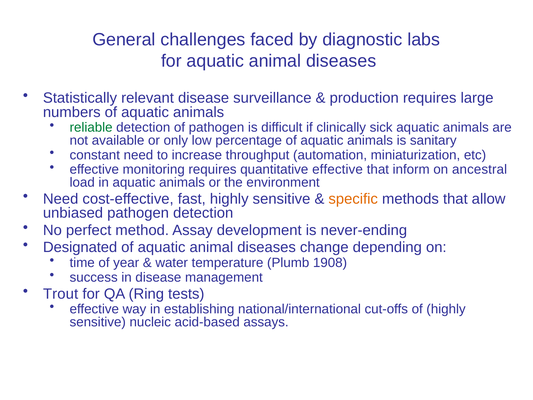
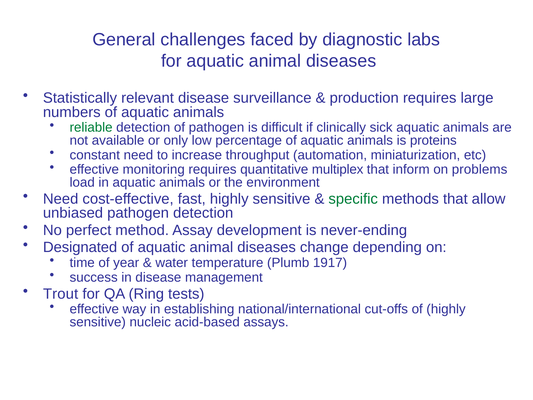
sanitary: sanitary -> proteins (433, 140)
quantitative effective: effective -> multiplex (338, 169)
ancestral: ancestral -> problems (480, 169)
specific colour: orange -> green (353, 199)
1908: 1908 -> 1917 (330, 263)
